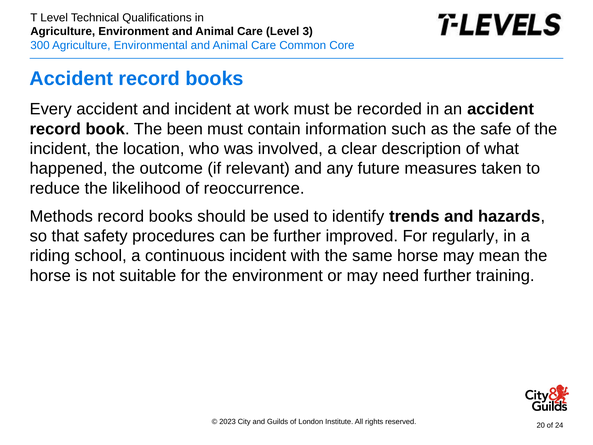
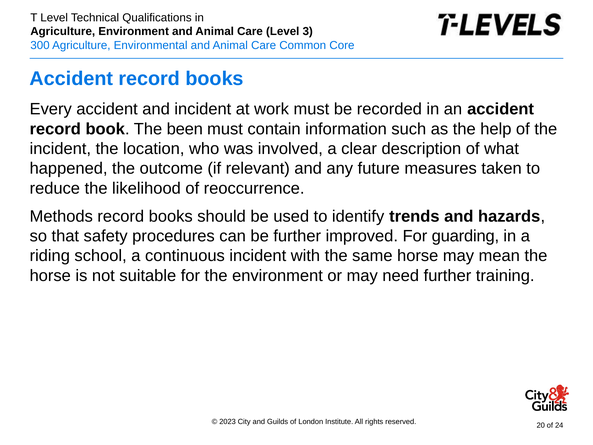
safe: safe -> help (496, 129)
regularly: regularly -> guarding (465, 236)
